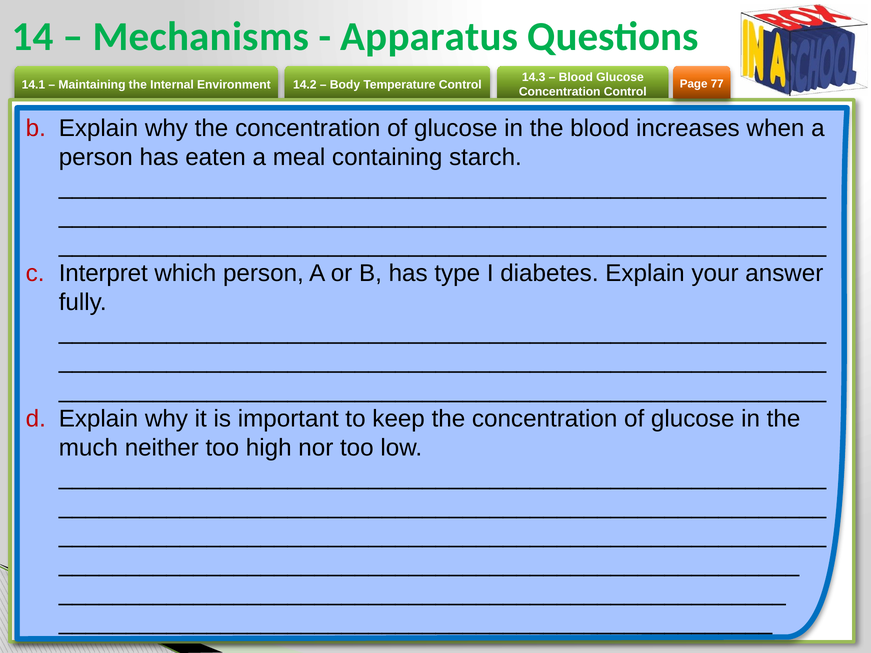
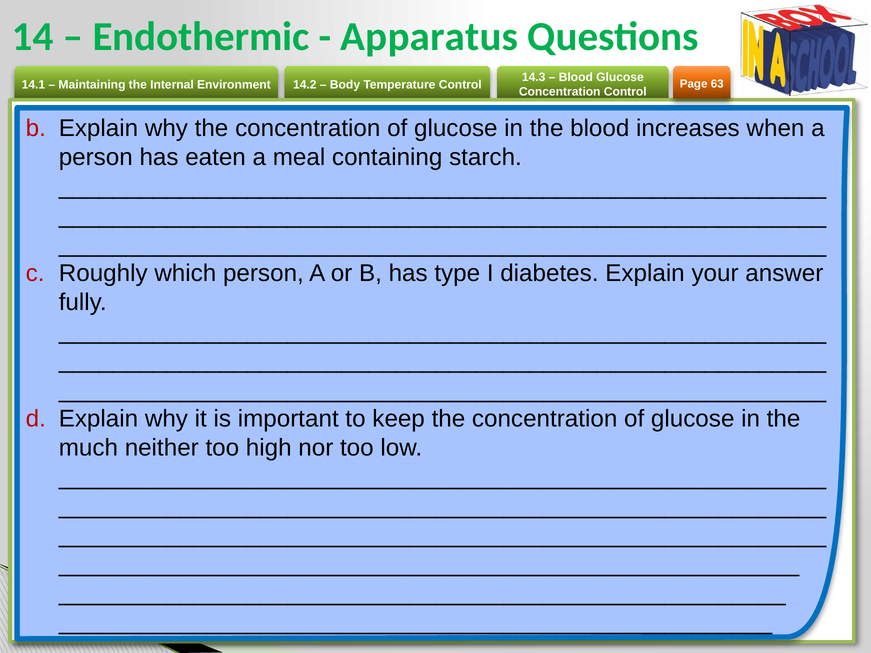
Mechanisms: Mechanisms -> Endothermic (201, 37)
77: 77 -> 63 (717, 84)
Interpret: Interpret -> Roughly (103, 274)
